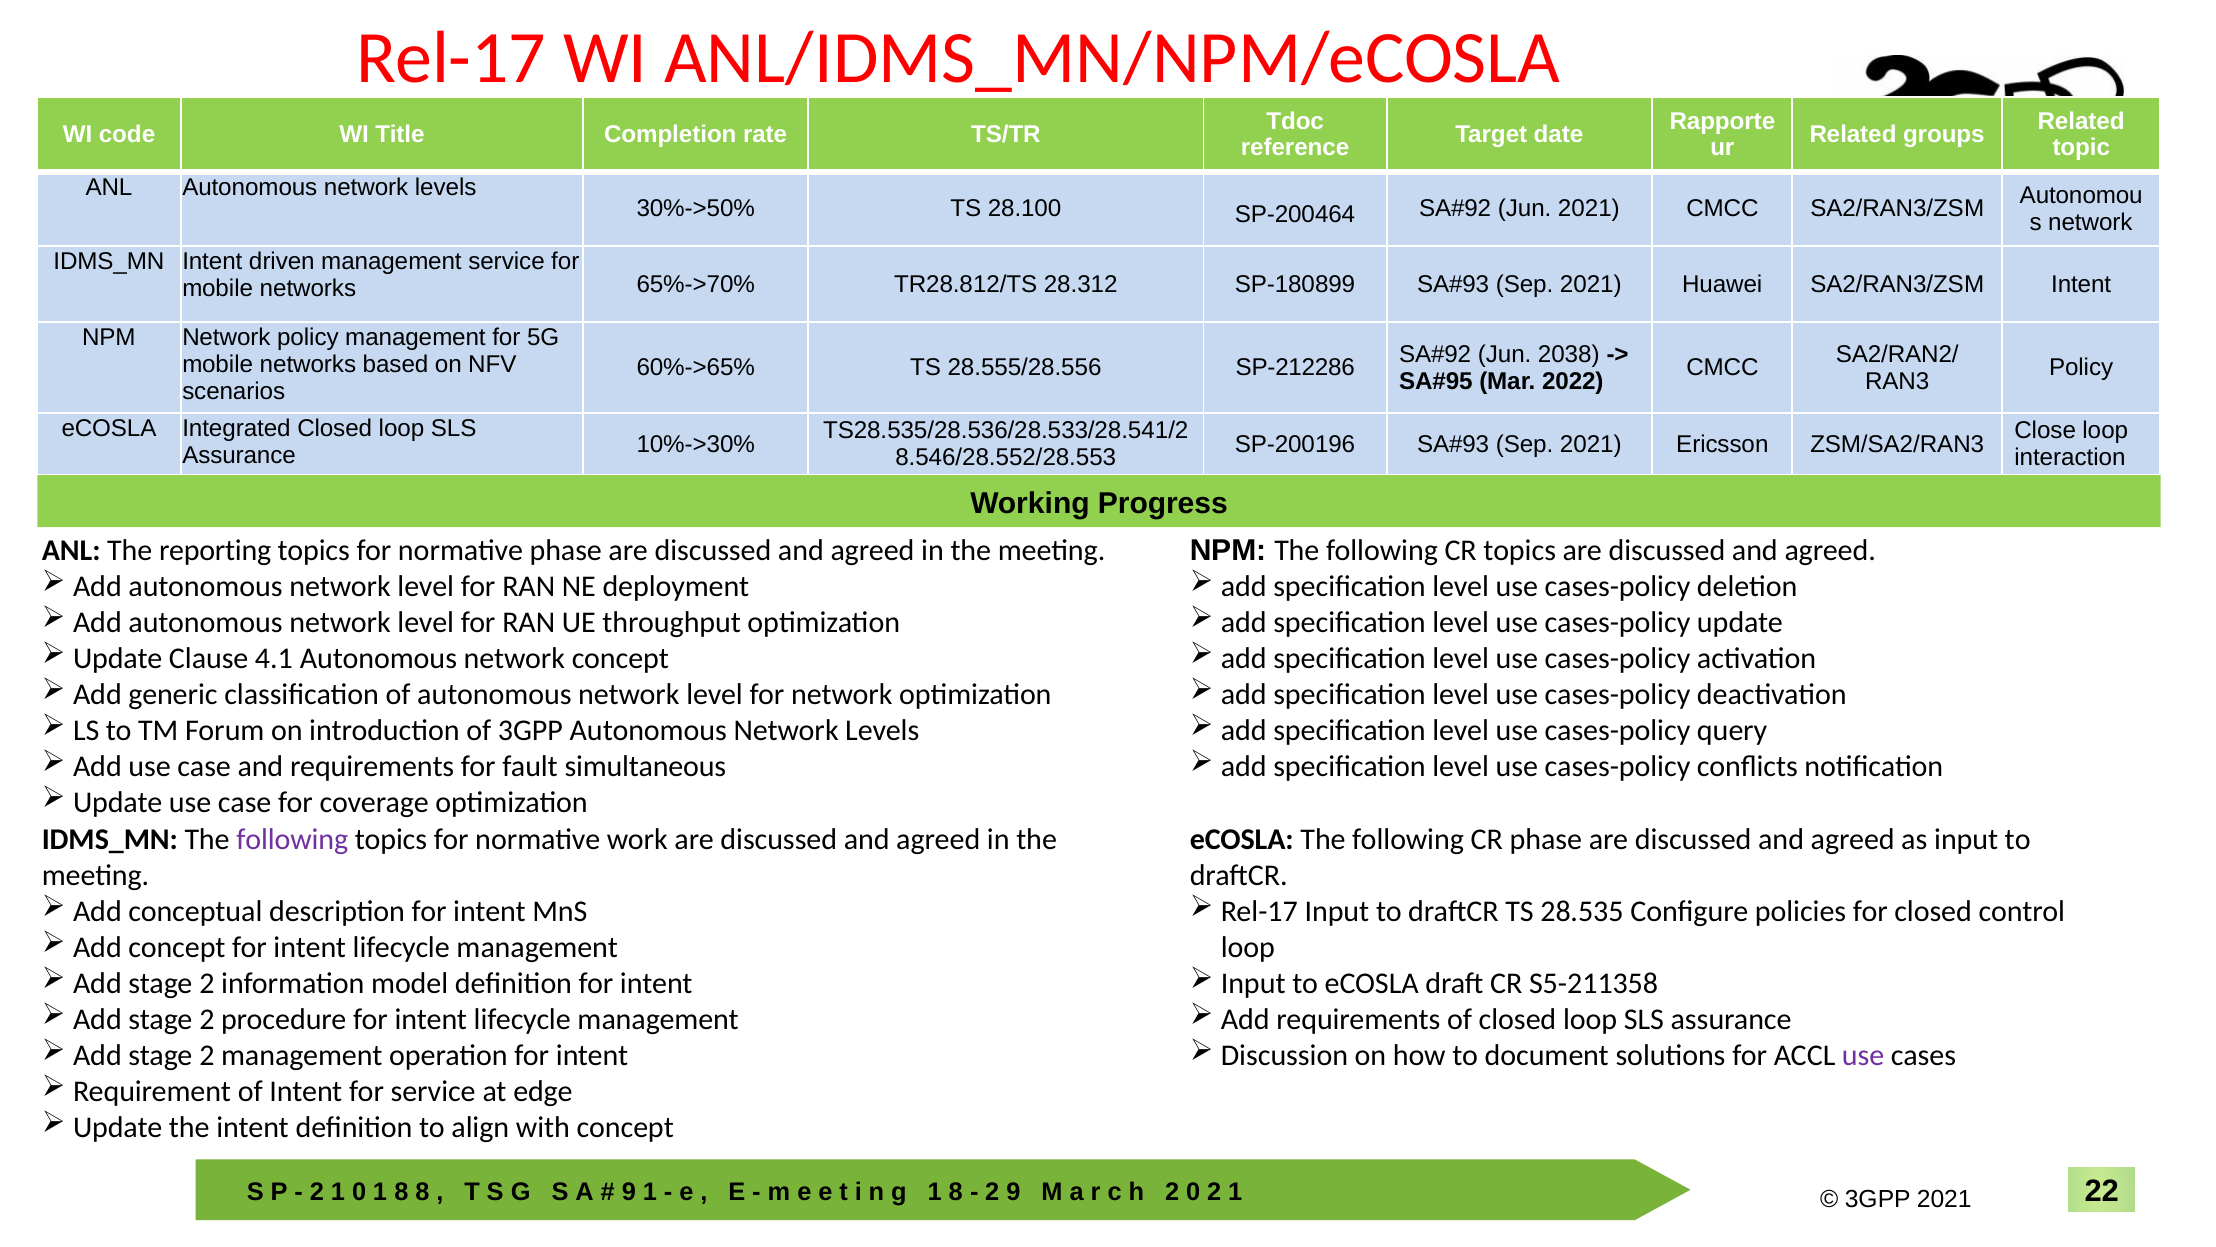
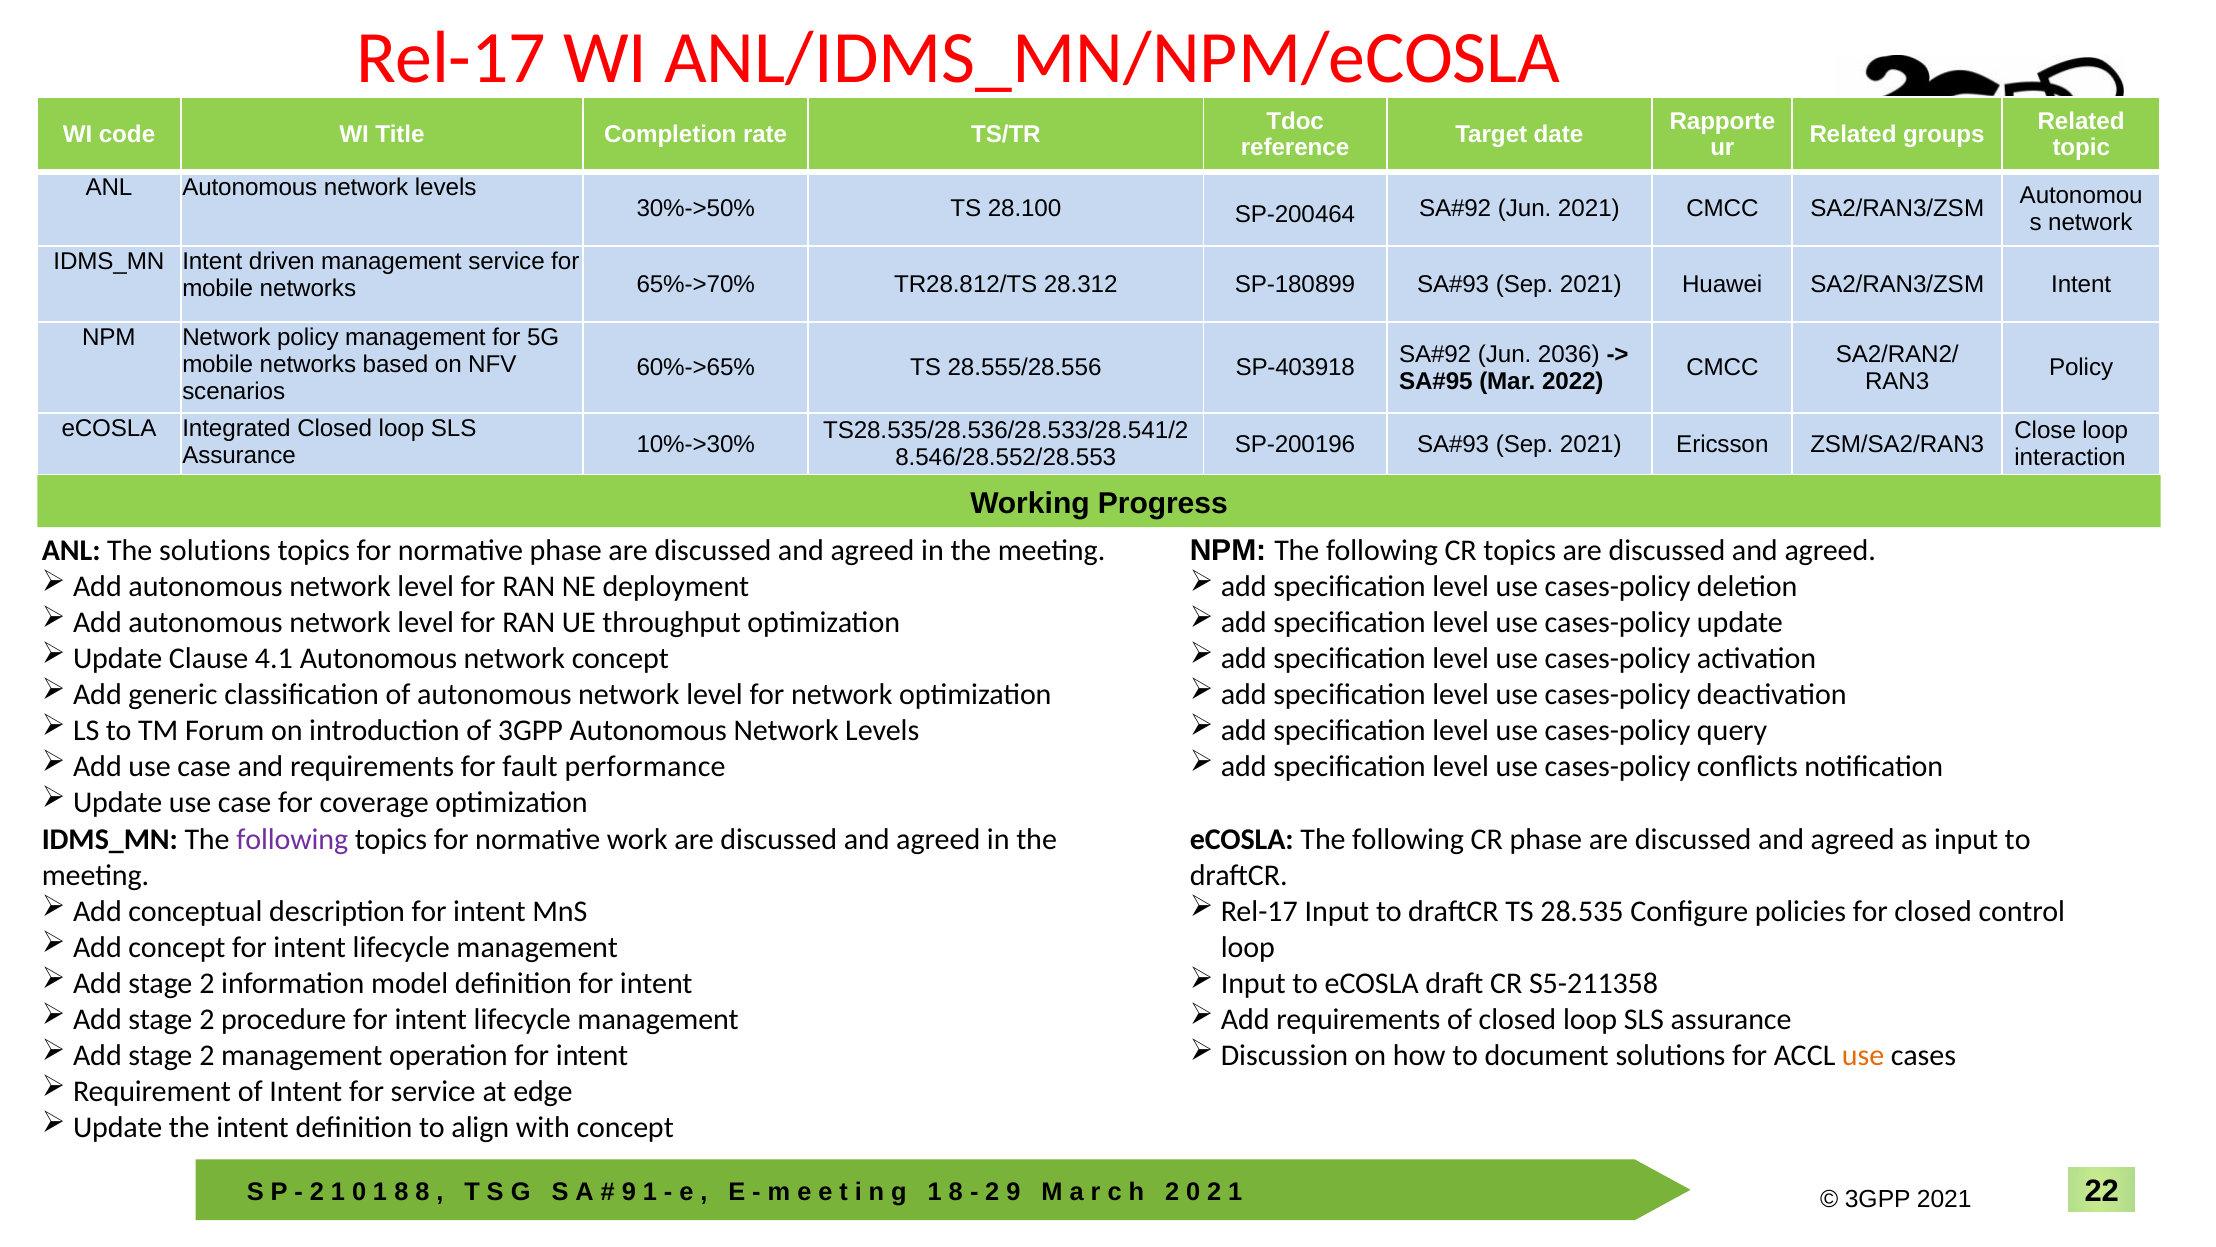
2038: 2038 -> 2036 (1569, 354)
SP-212286: SP-212286 -> SP-403918 (1295, 368)
The reporting: reporting -> solutions (215, 550)
simultaneous: simultaneous -> performance (645, 767)
use colour: purple -> orange (1863, 1055)
